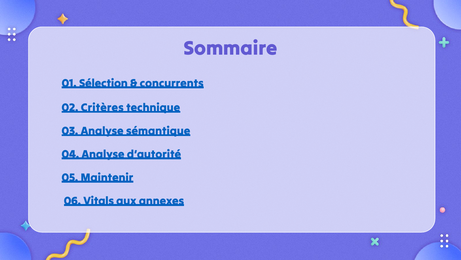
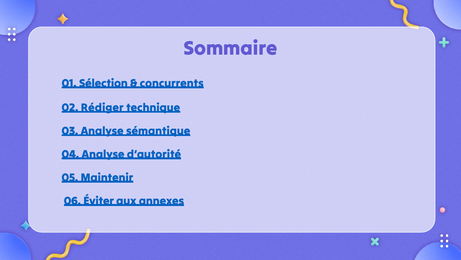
Critères: Critères -> Rédiger (102, 108)
Vitals: Vitals -> Éviter (99, 201)
